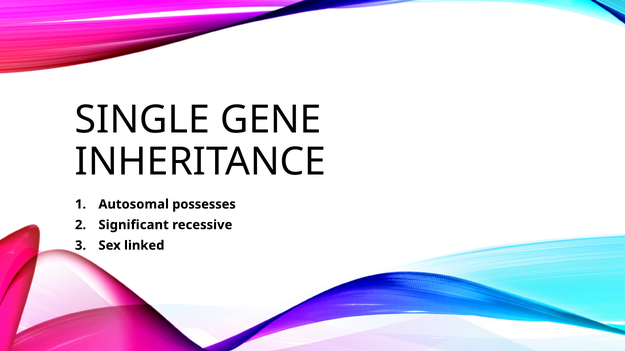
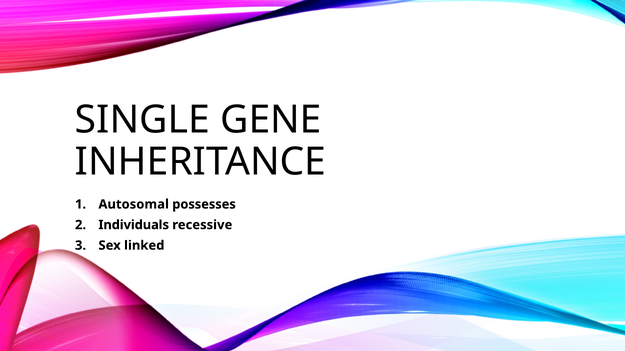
Significant: Significant -> Individuals (134, 225)
